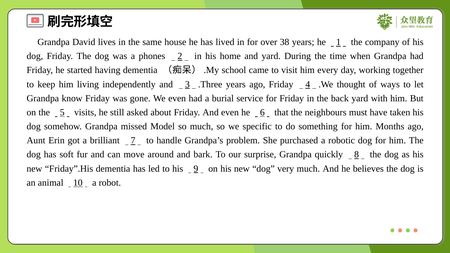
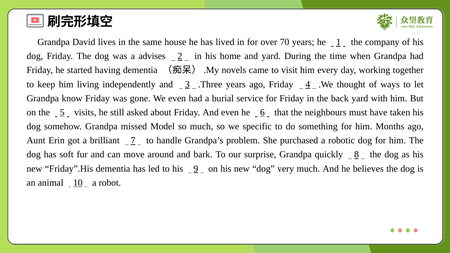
38: 38 -> 70 (285, 42)
phones: phones -> advises (152, 56)
school: school -> novels (234, 70)
